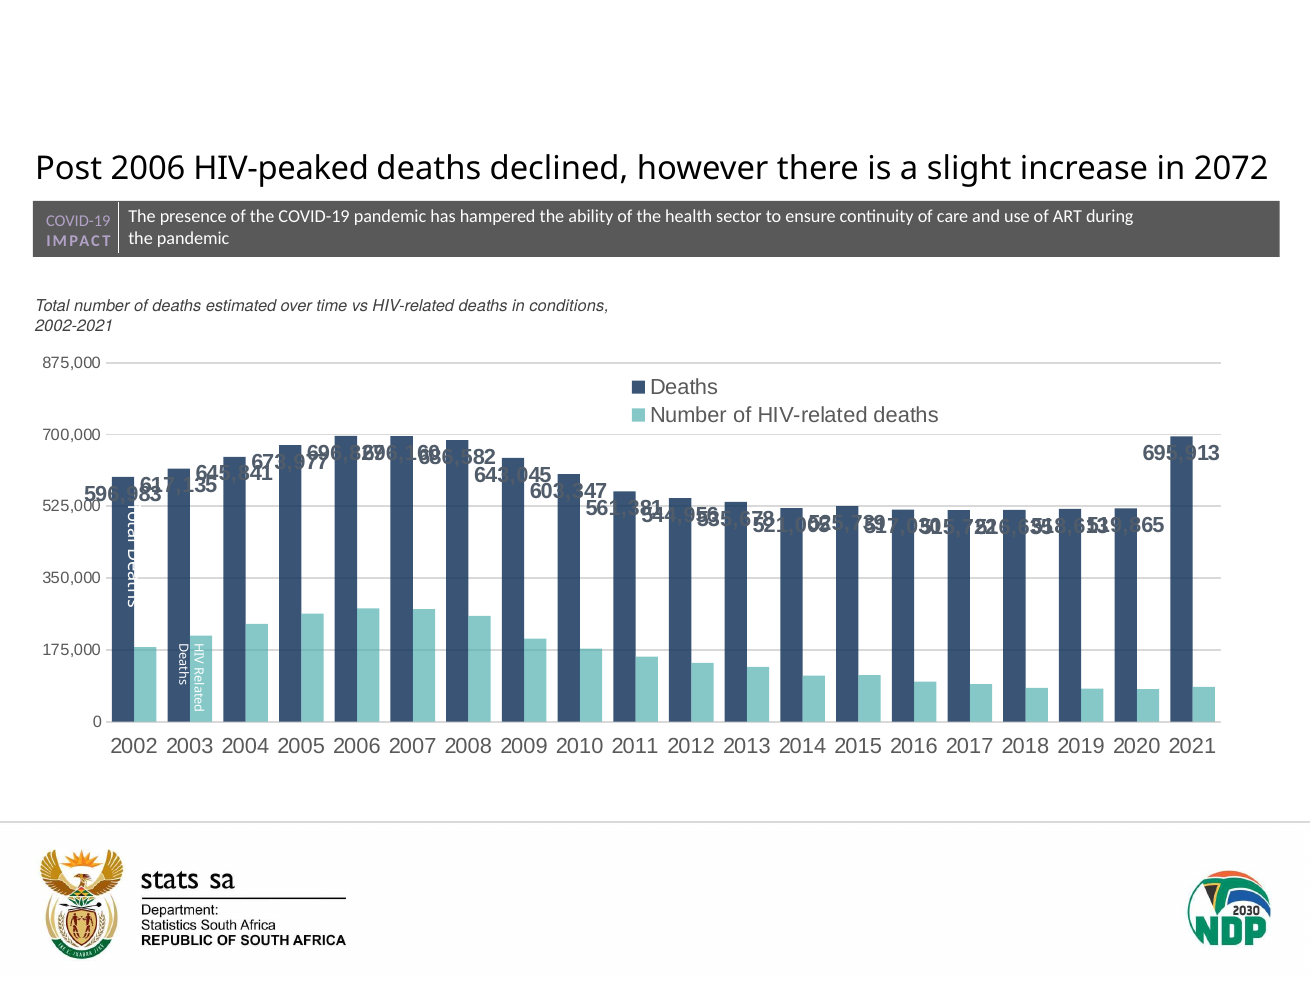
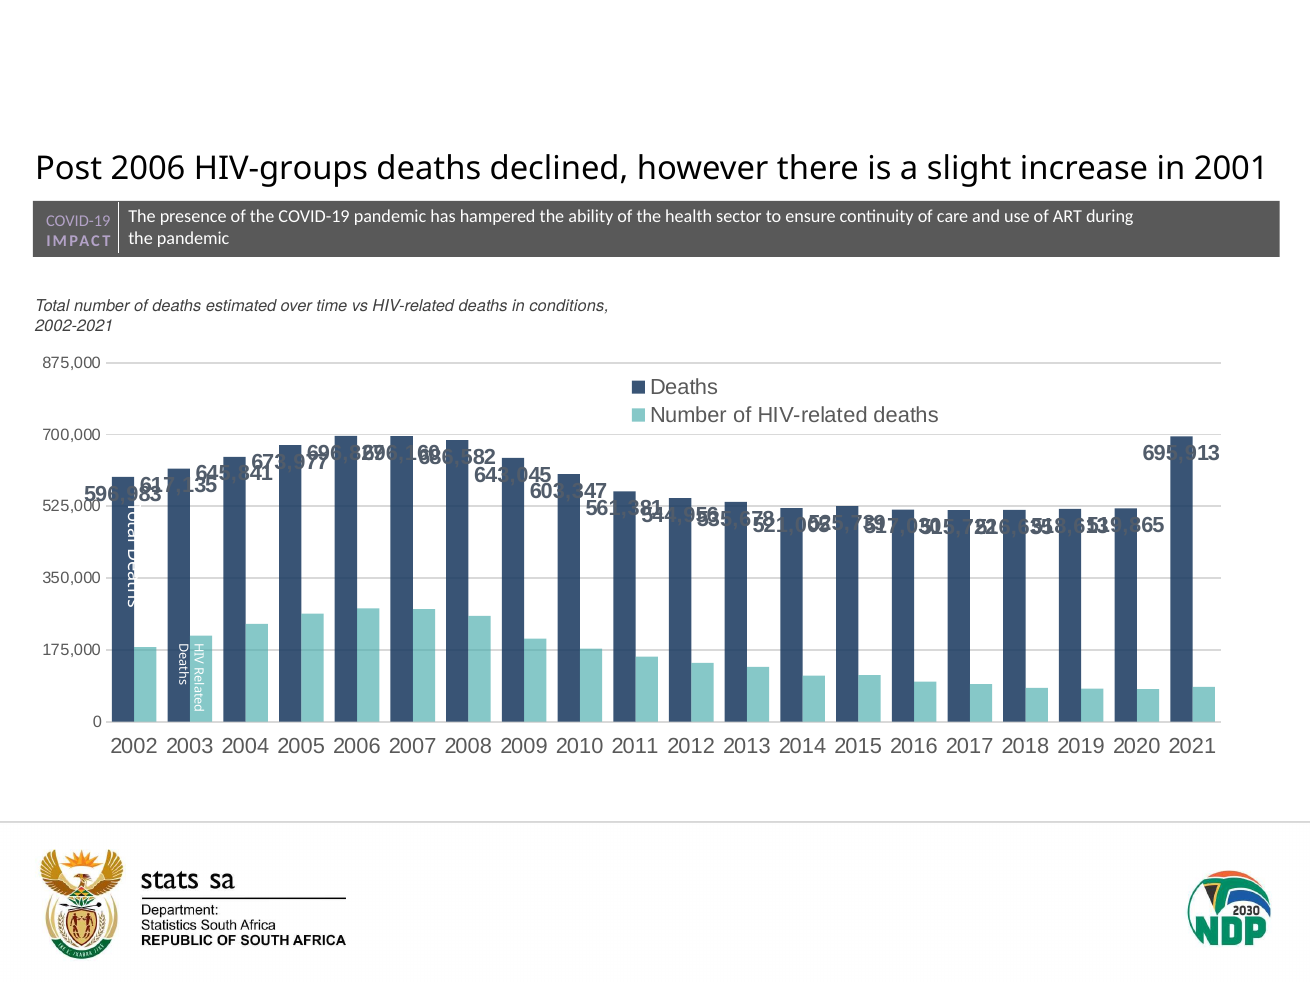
HIV-peaked: HIV-peaked -> HIV-groups (281, 169)
2072: 2072 -> 2001 (1231, 169)
